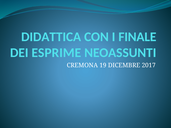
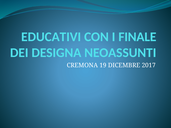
DIDATTICA: DIDATTICA -> EDUCATIVI (51, 37)
ESPRIME: ESPRIME -> DESIGNA (56, 53)
